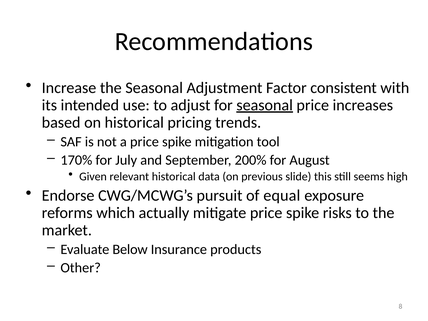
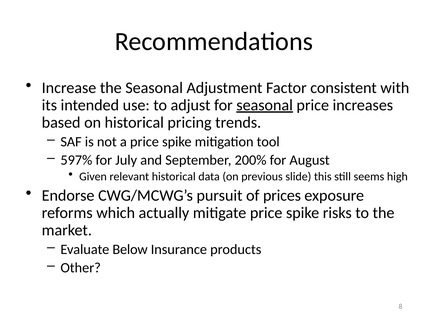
170%: 170% -> 597% (76, 160)
equal: equal -> prices (282, 195)
